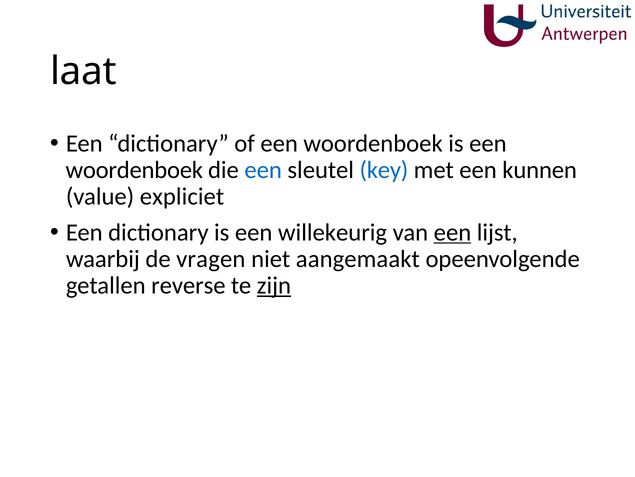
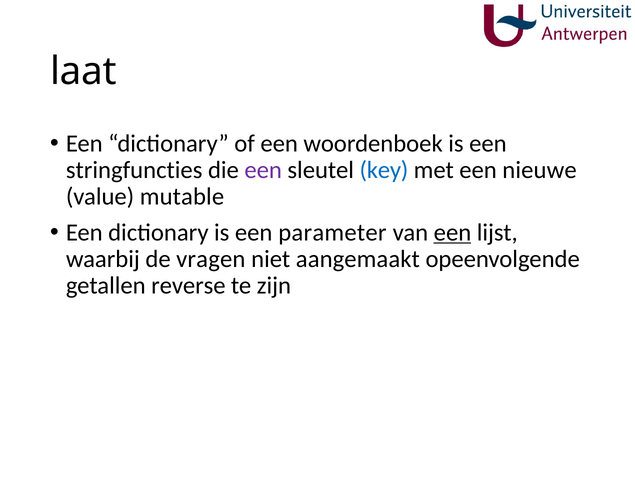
woordenboek: woordenboek -> stringfuncties (134, 170)
een colour: blue -> purple (263, 170)
kunnen: kunnen -> nieuwe (539, 170)
expliciet: expliciet -> mutable (182, 196)
willekeurig: willekeurig -> parameter (332, 232)
zijn underline: present -> none (274, 285)
